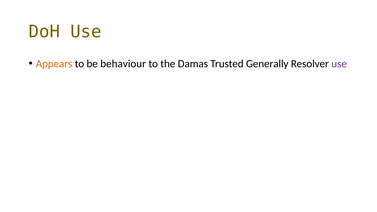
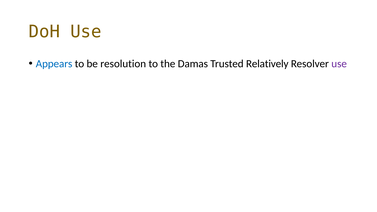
Appears colour: orange -> blue (54, 64)
behaviour: behaviour -> resolution (123, 64)
Generally: Generally -> Relatively (267, 64)
